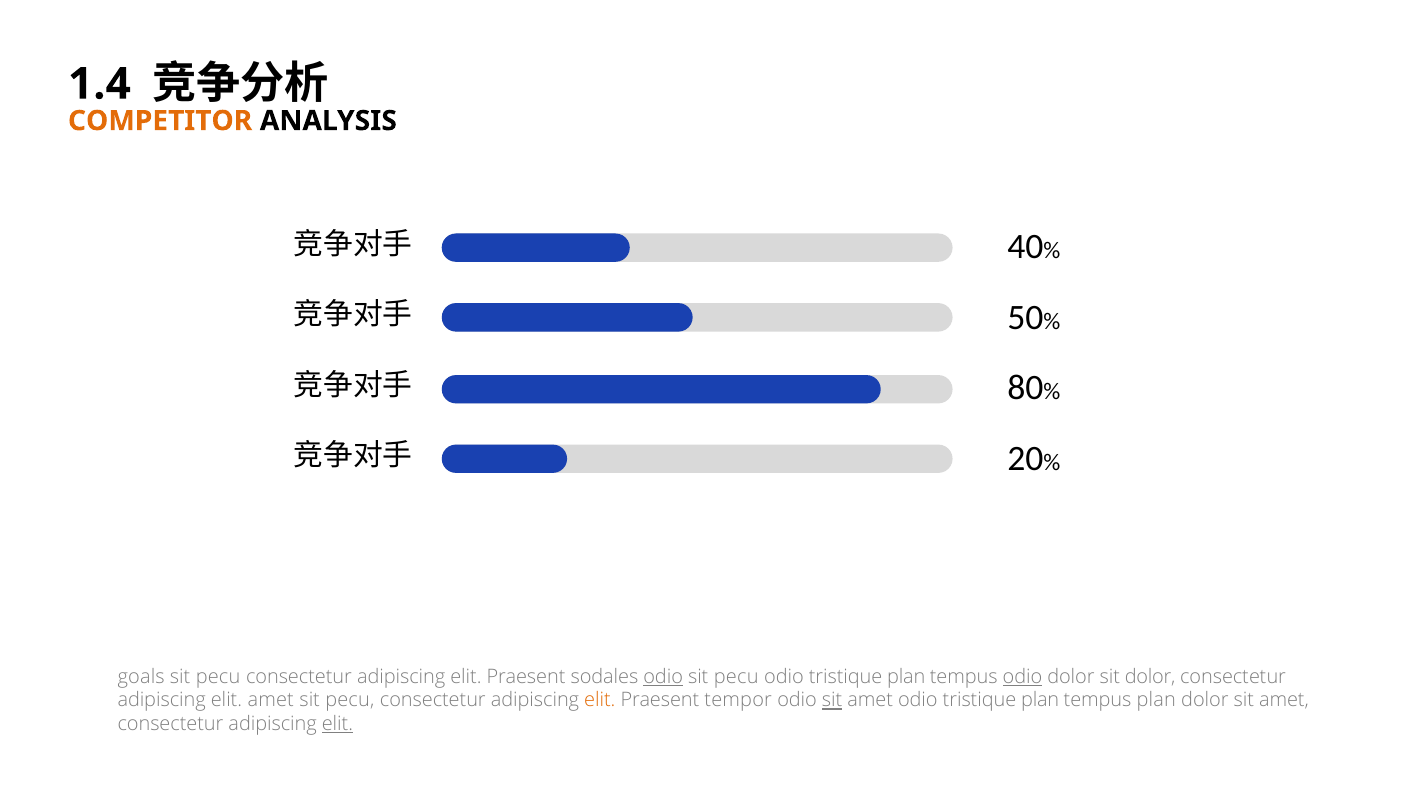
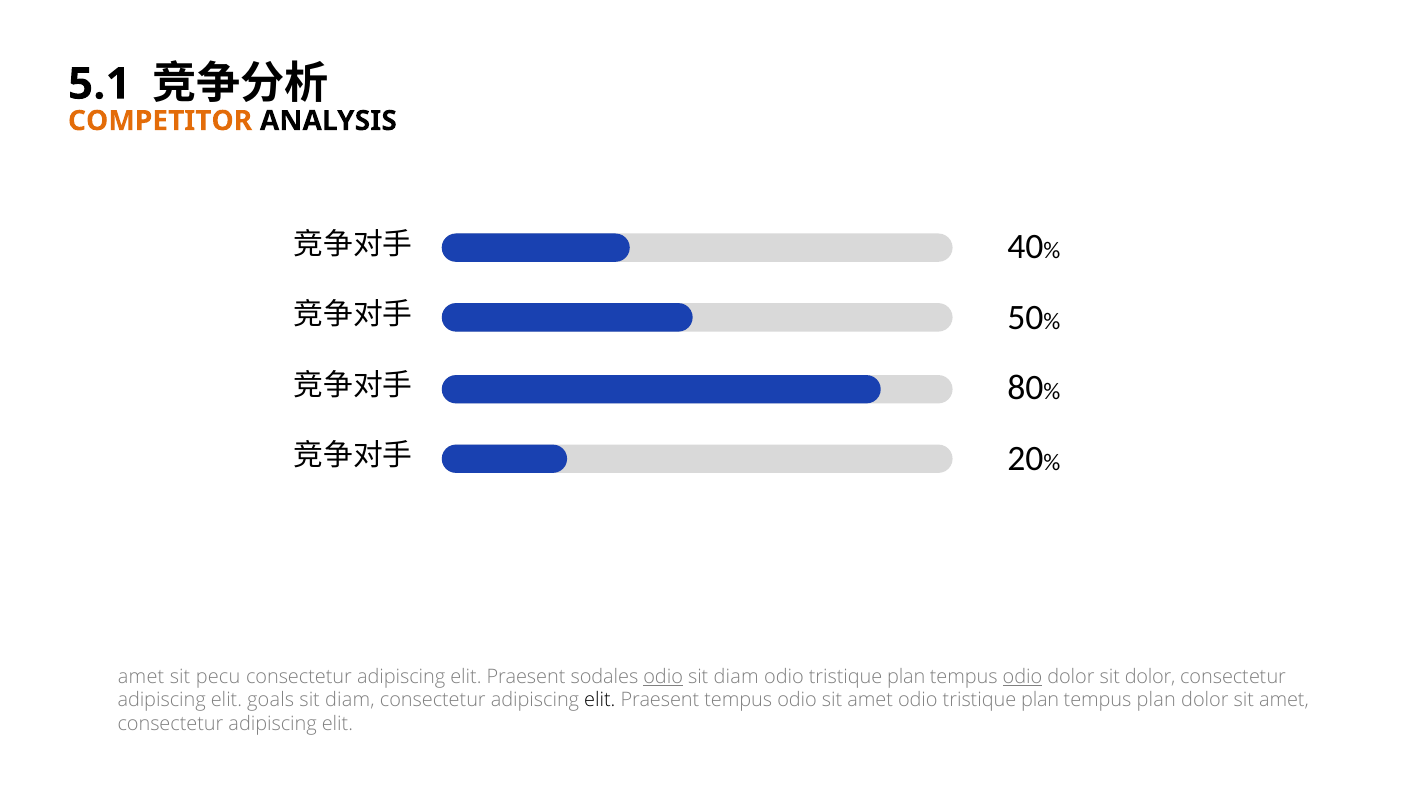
1.4: 1.4 -> 5.1 (99, 84)
goals: goals -> amet (141, 677)
pecu: pecu -> diam (736, 677)
elit amet: amet -> goals (271, 701)
pecu: pecu -> diam (350, 701)
elit colour: orange -> black (600, 701)
Praesent tempor: tempor -> tempus (738, 701)
sit underline: present -> none (832, 701)
elit underline: present -> none (337, 724)
